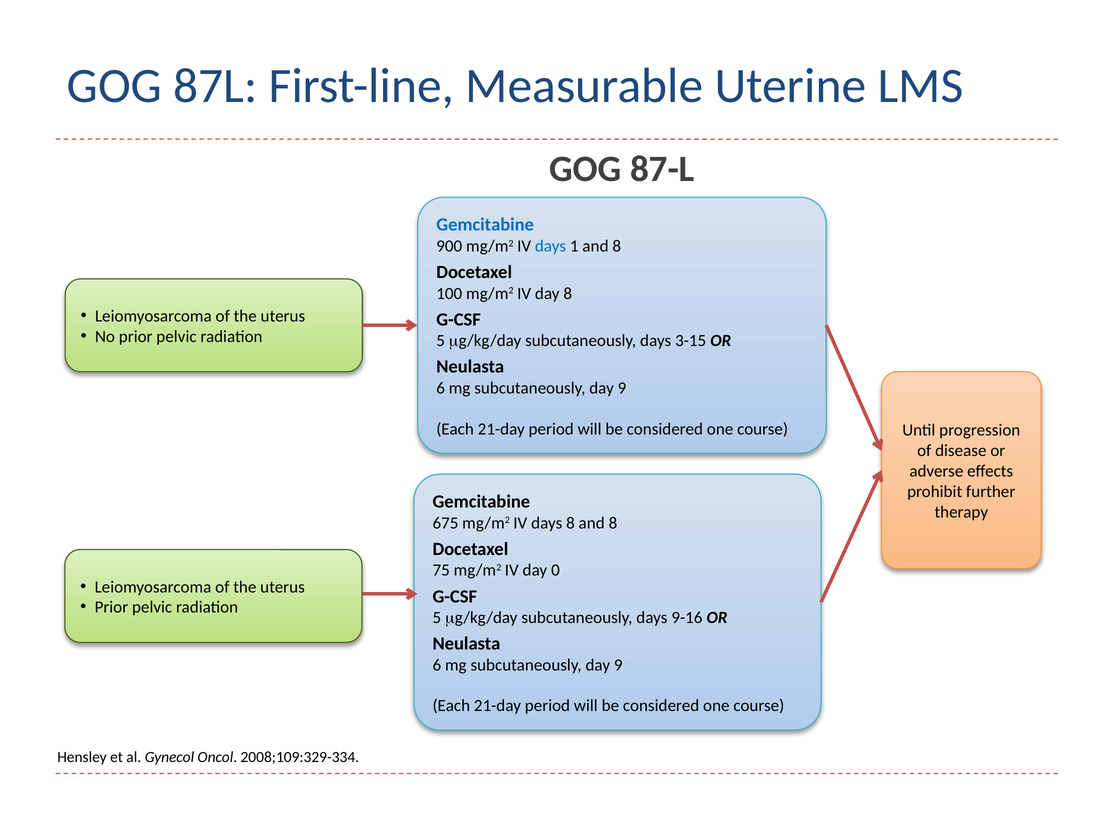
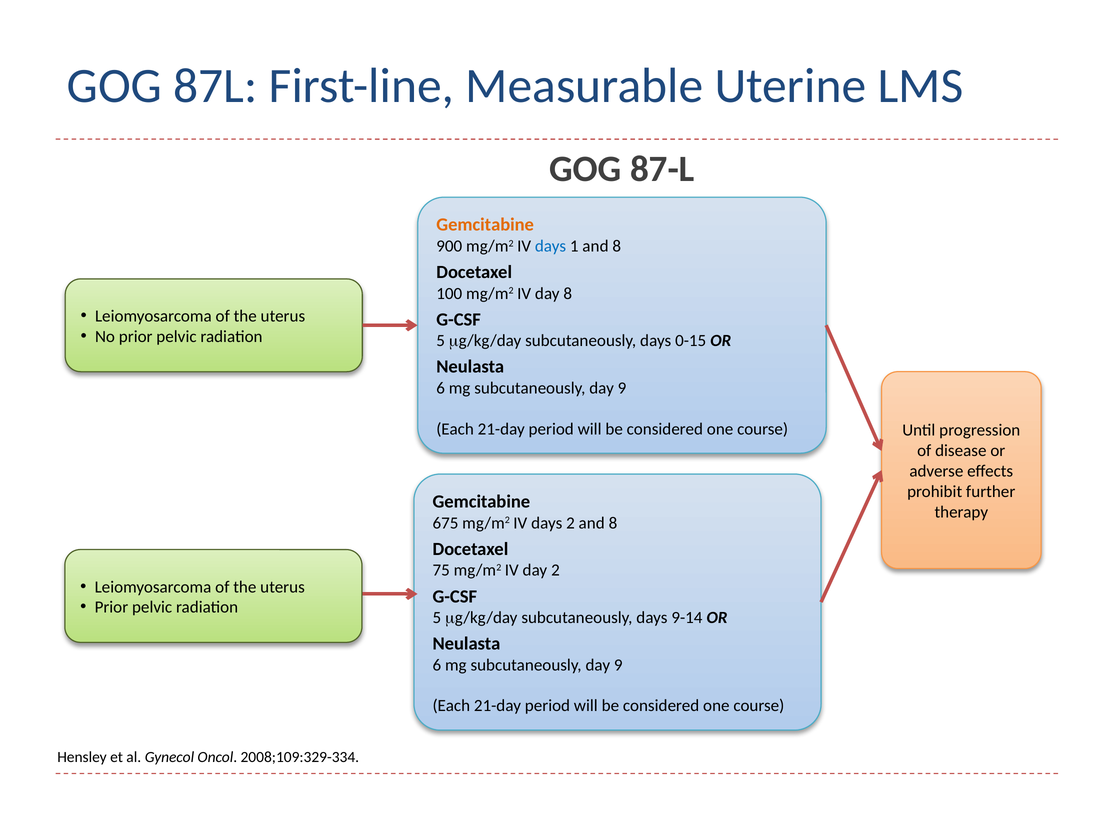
Gemcitabine colour: blue -> orange (485, 225)
3-15: 3-15 -> 0-15 (691, 341)
days 8: 8 -> 2 (570, 523)
day 0: 0 -> 2 (555, 571)
9-16: 9-16 -> 9-14 (687, 618)
